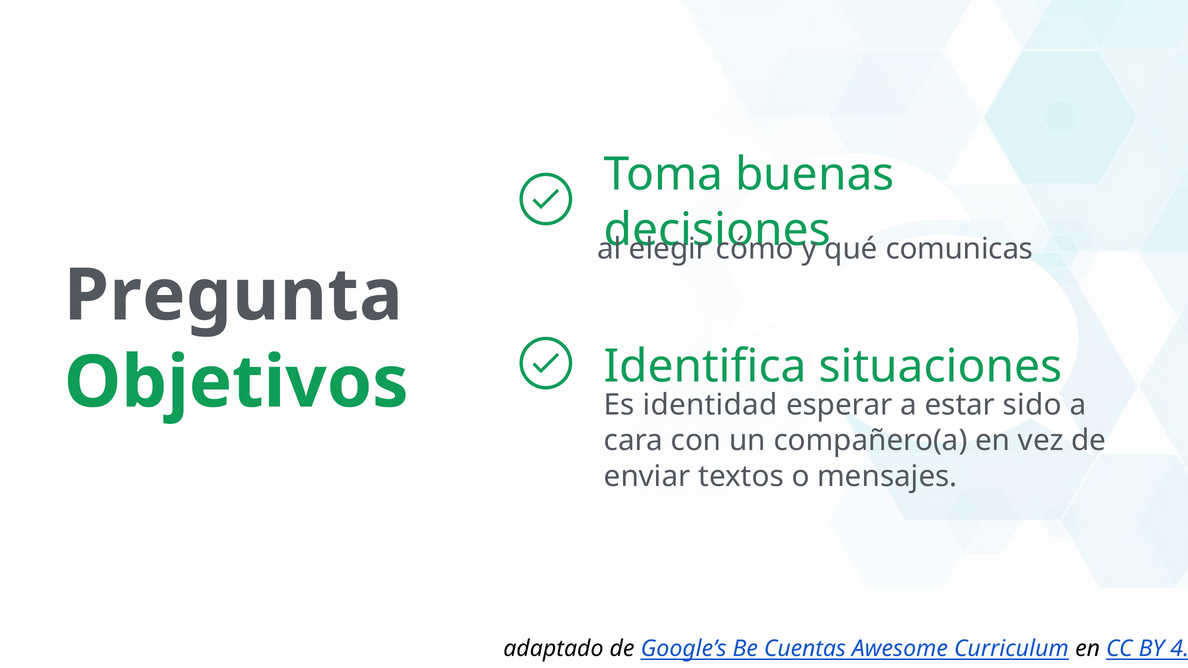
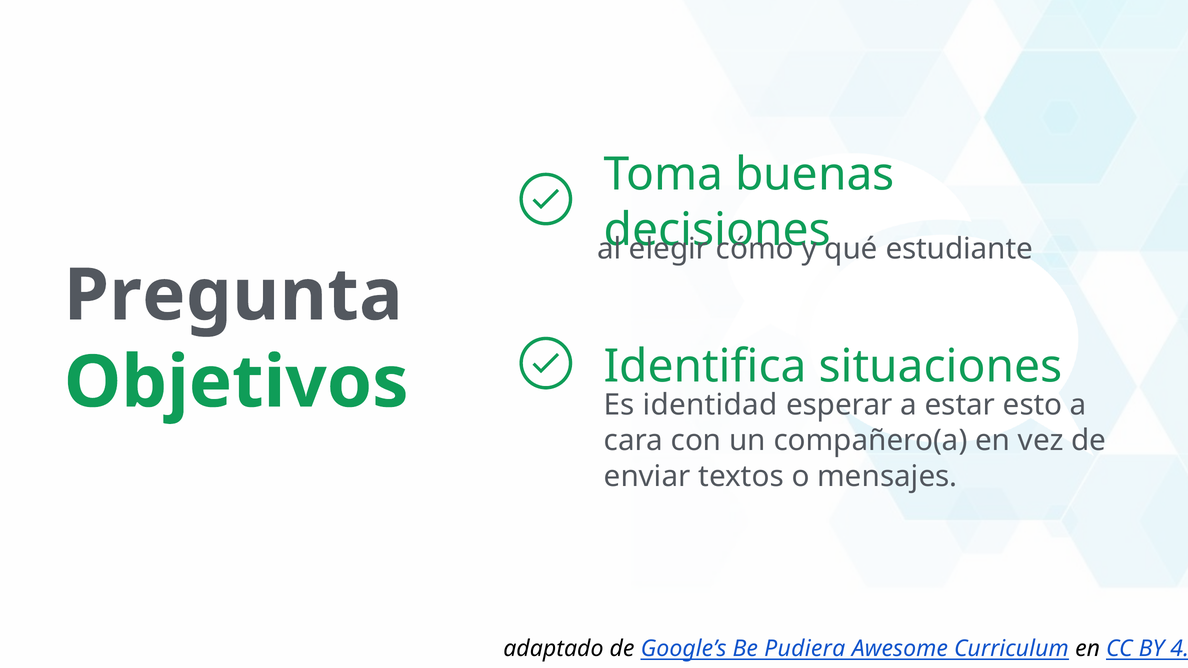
comunicas: comunicas -> estudiante (959, 249)
sido: sido -> esto (1033, 405)
Cuentas: Cuentas -> Pudiera (805, 649)
